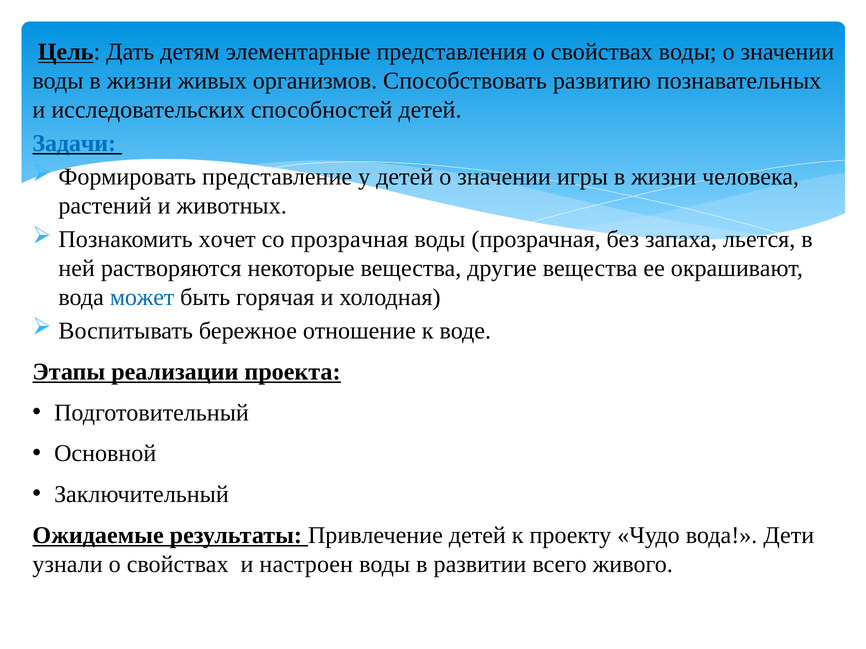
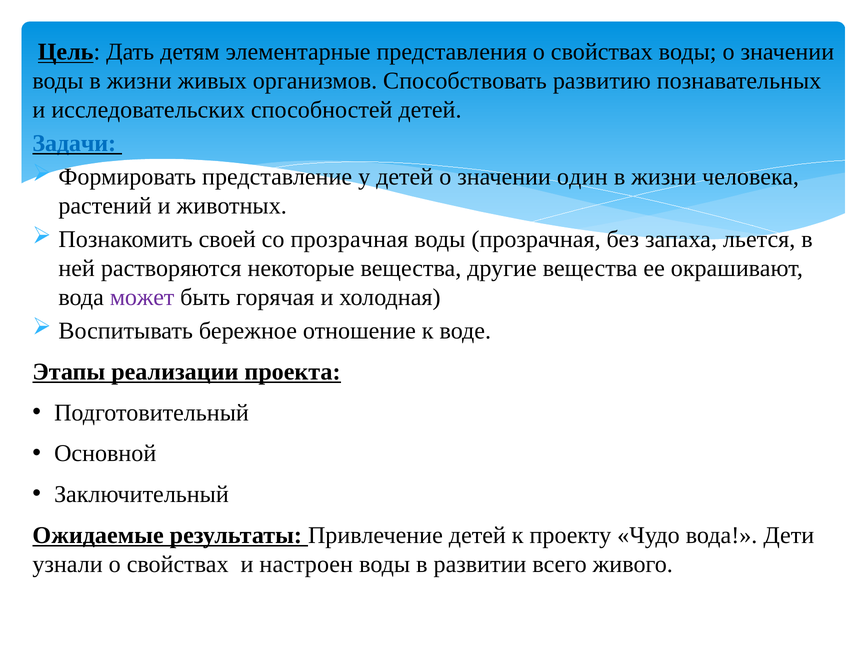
игры: игры -> один (582, 177)
хочет: хочет -> своей (227, 240)
может colour: blue -> purple (142, 297)
